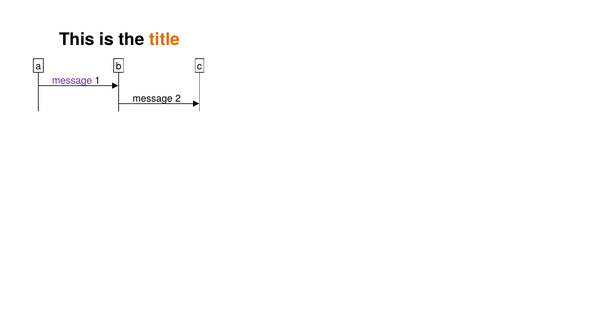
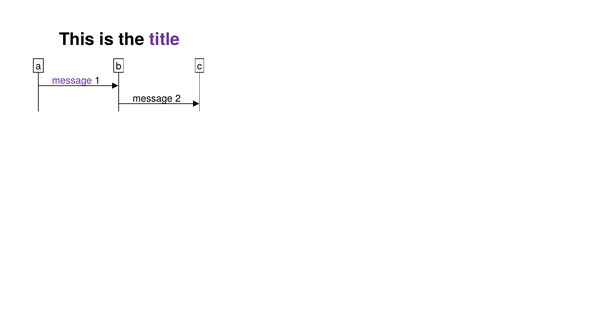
title colour: orange -> purple (164, 39)
